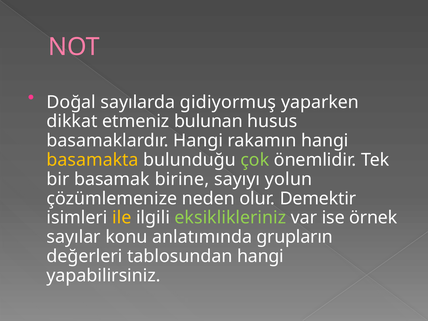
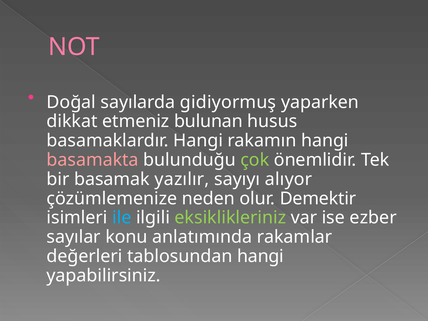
basamakta colour: yellow -> pink (93, 160)
birine: birine -> yazılır (182, 179)
yolun: yolun -> alıyor (289, 179)
ile colour: yellow -> light blue (122, 218)
örnek: örnek -> ezber (373, 218)
grupların: grupların -> rakamlar (295, 237)
